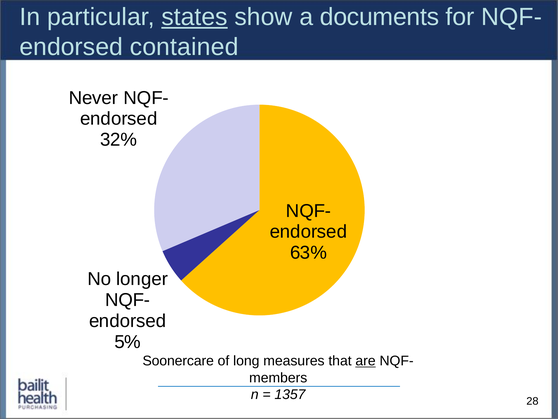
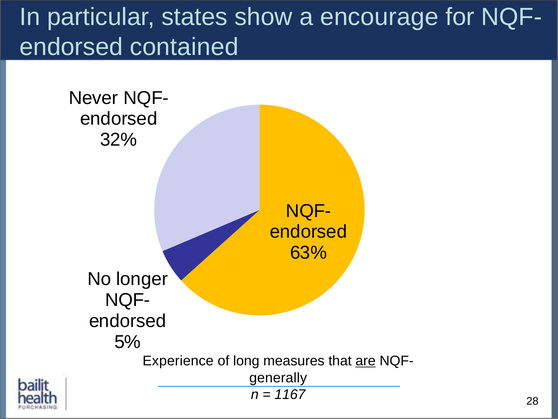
states underline: present -> none (195, 17)
documents: documents -> encourage (379, 17)
Soonercare: Soonercare -> Experience (178, 361)
members: members -> generally (278, 377)
1357: 1357 -> 1167 (290, 394)
